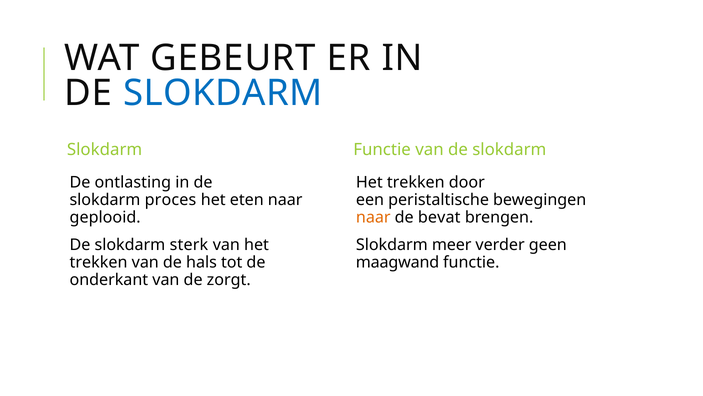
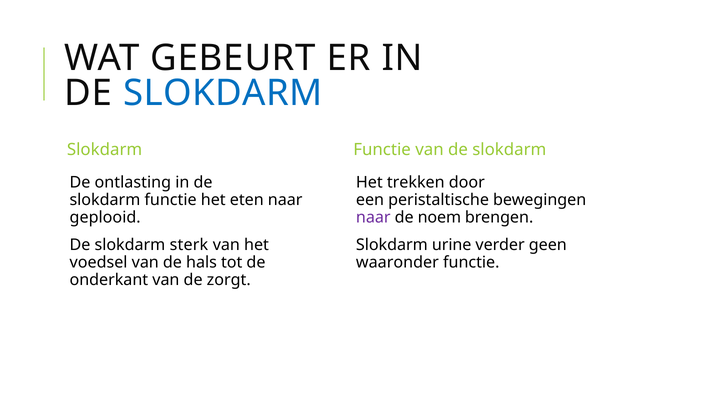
slokdarm proces: proces -> functie (171, 200)
naar colour: orange -> purple (373, 217)
bevat: bevat -> noem (439, 217)
meer: meer -> urine (452, 245)
trekken: trekken -> voedsel (99, 262)
maagwand: maagwand -> waaronder (397, 262)
